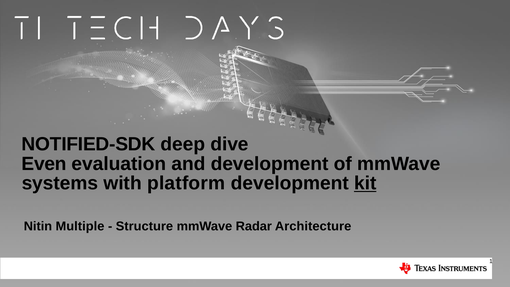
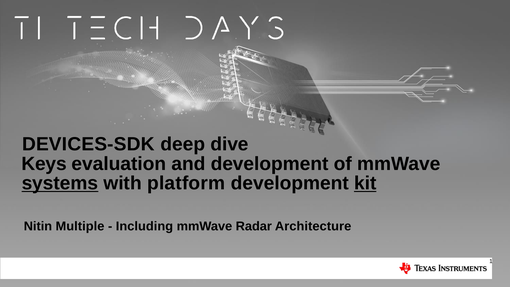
NOTIFIED-SDK: NOTIFIED-SDK -> DEVICES-SDK (88, 144)
Even: Even -> Keys (44, 164)
systems underline: none -> present (60, 183)
Structure: Structure -> Including (144, 226)
